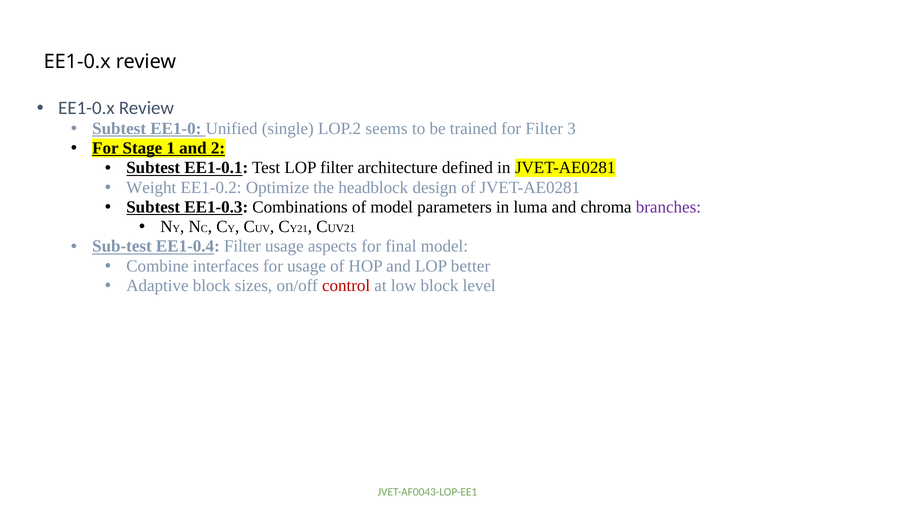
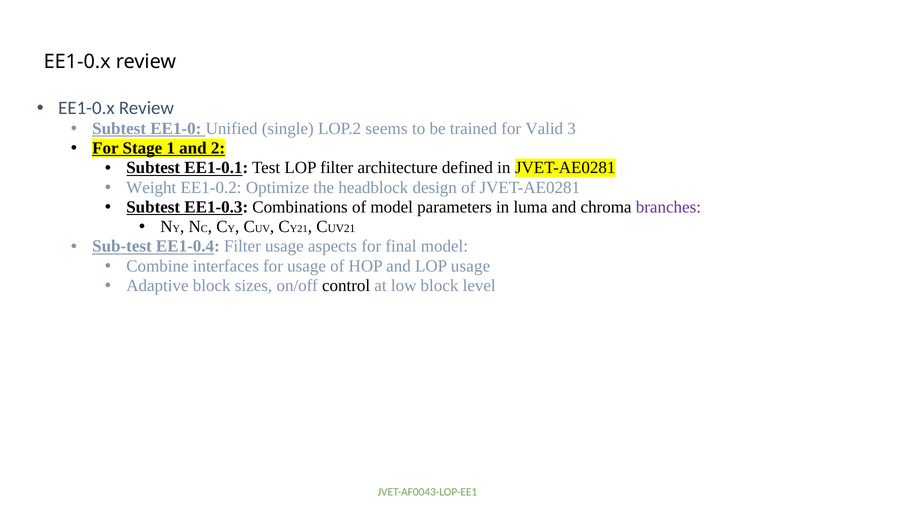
for Filter: Filter -> Valid (544, 128)
LOP better: better -> usage (471, 266)
control colour: red -> black (346, 285)
